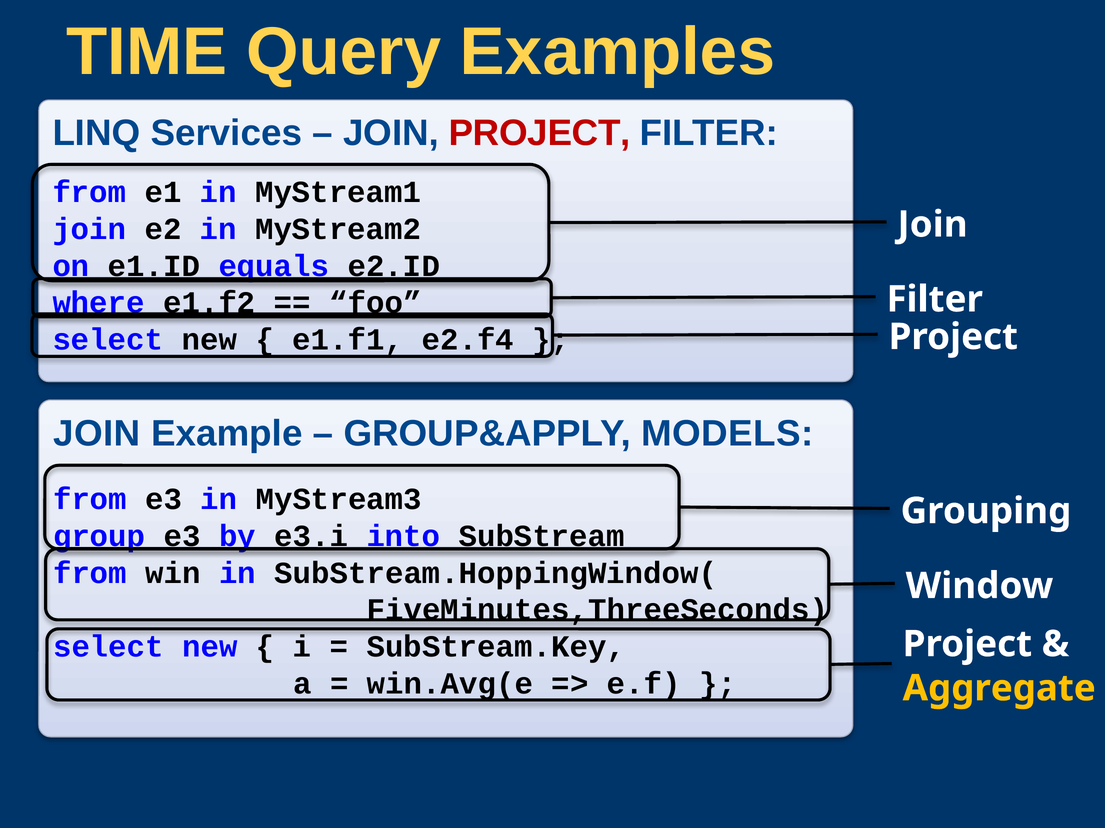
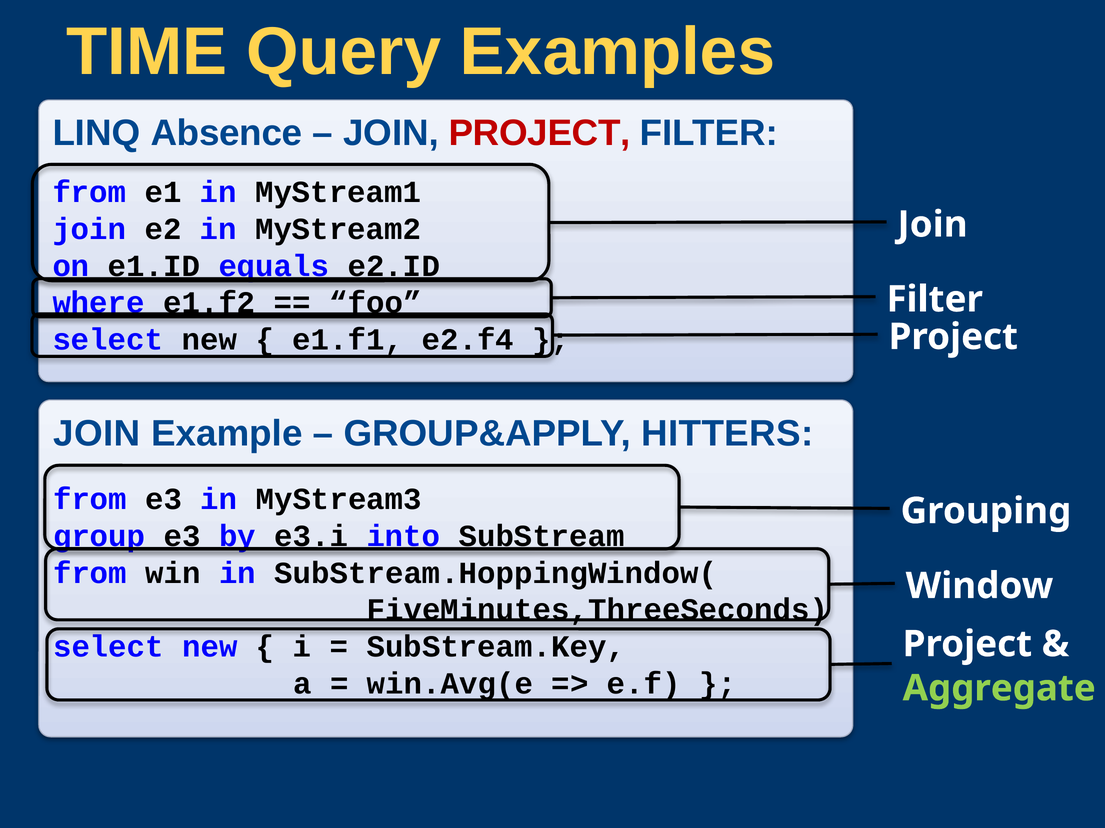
Services: Services -> Absence (226, 133)
MODELS: MODELS -> HITTERS (727, 434)
Aggregate colour: yellow -> light green (999, 689)
